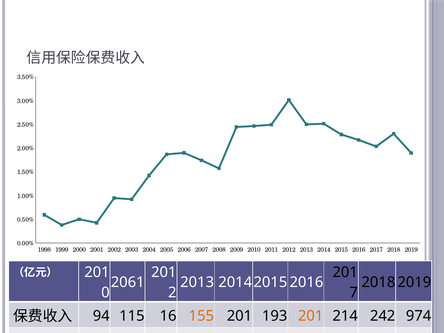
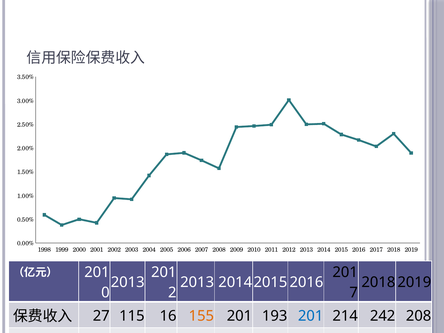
2061: 2061 -> 2013 (128, 282)
94: 94 -> 27 (101, 316)
201 colour: orange -> blue (311, 316)
974: 974 -> 208 (419, 316)
